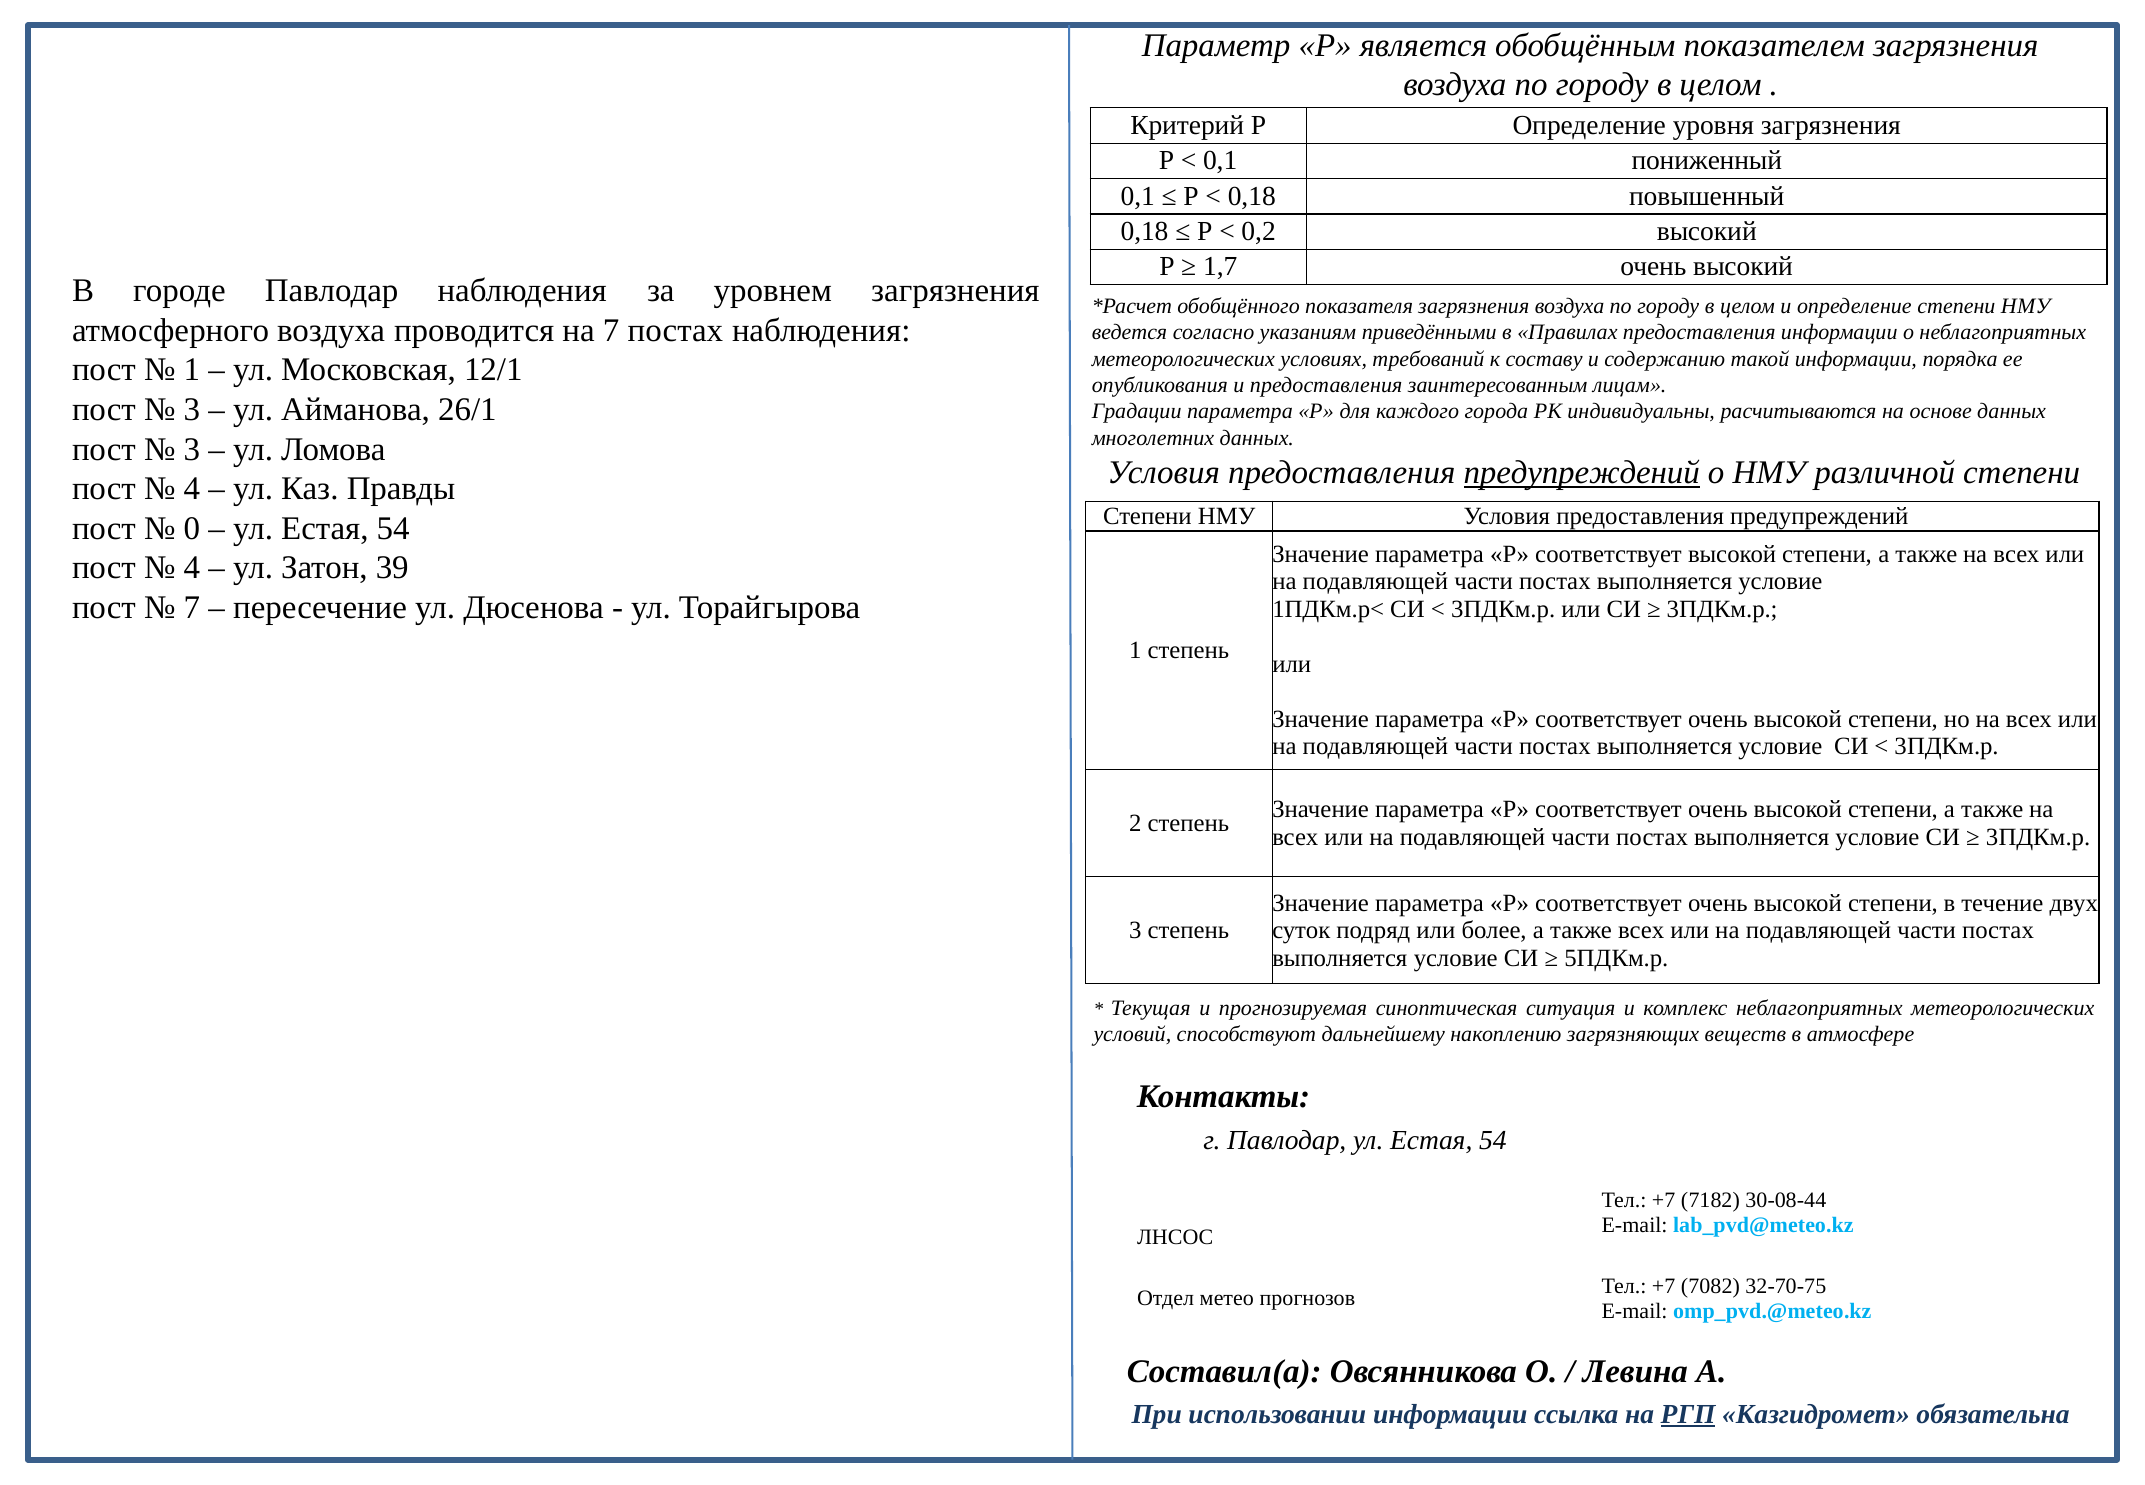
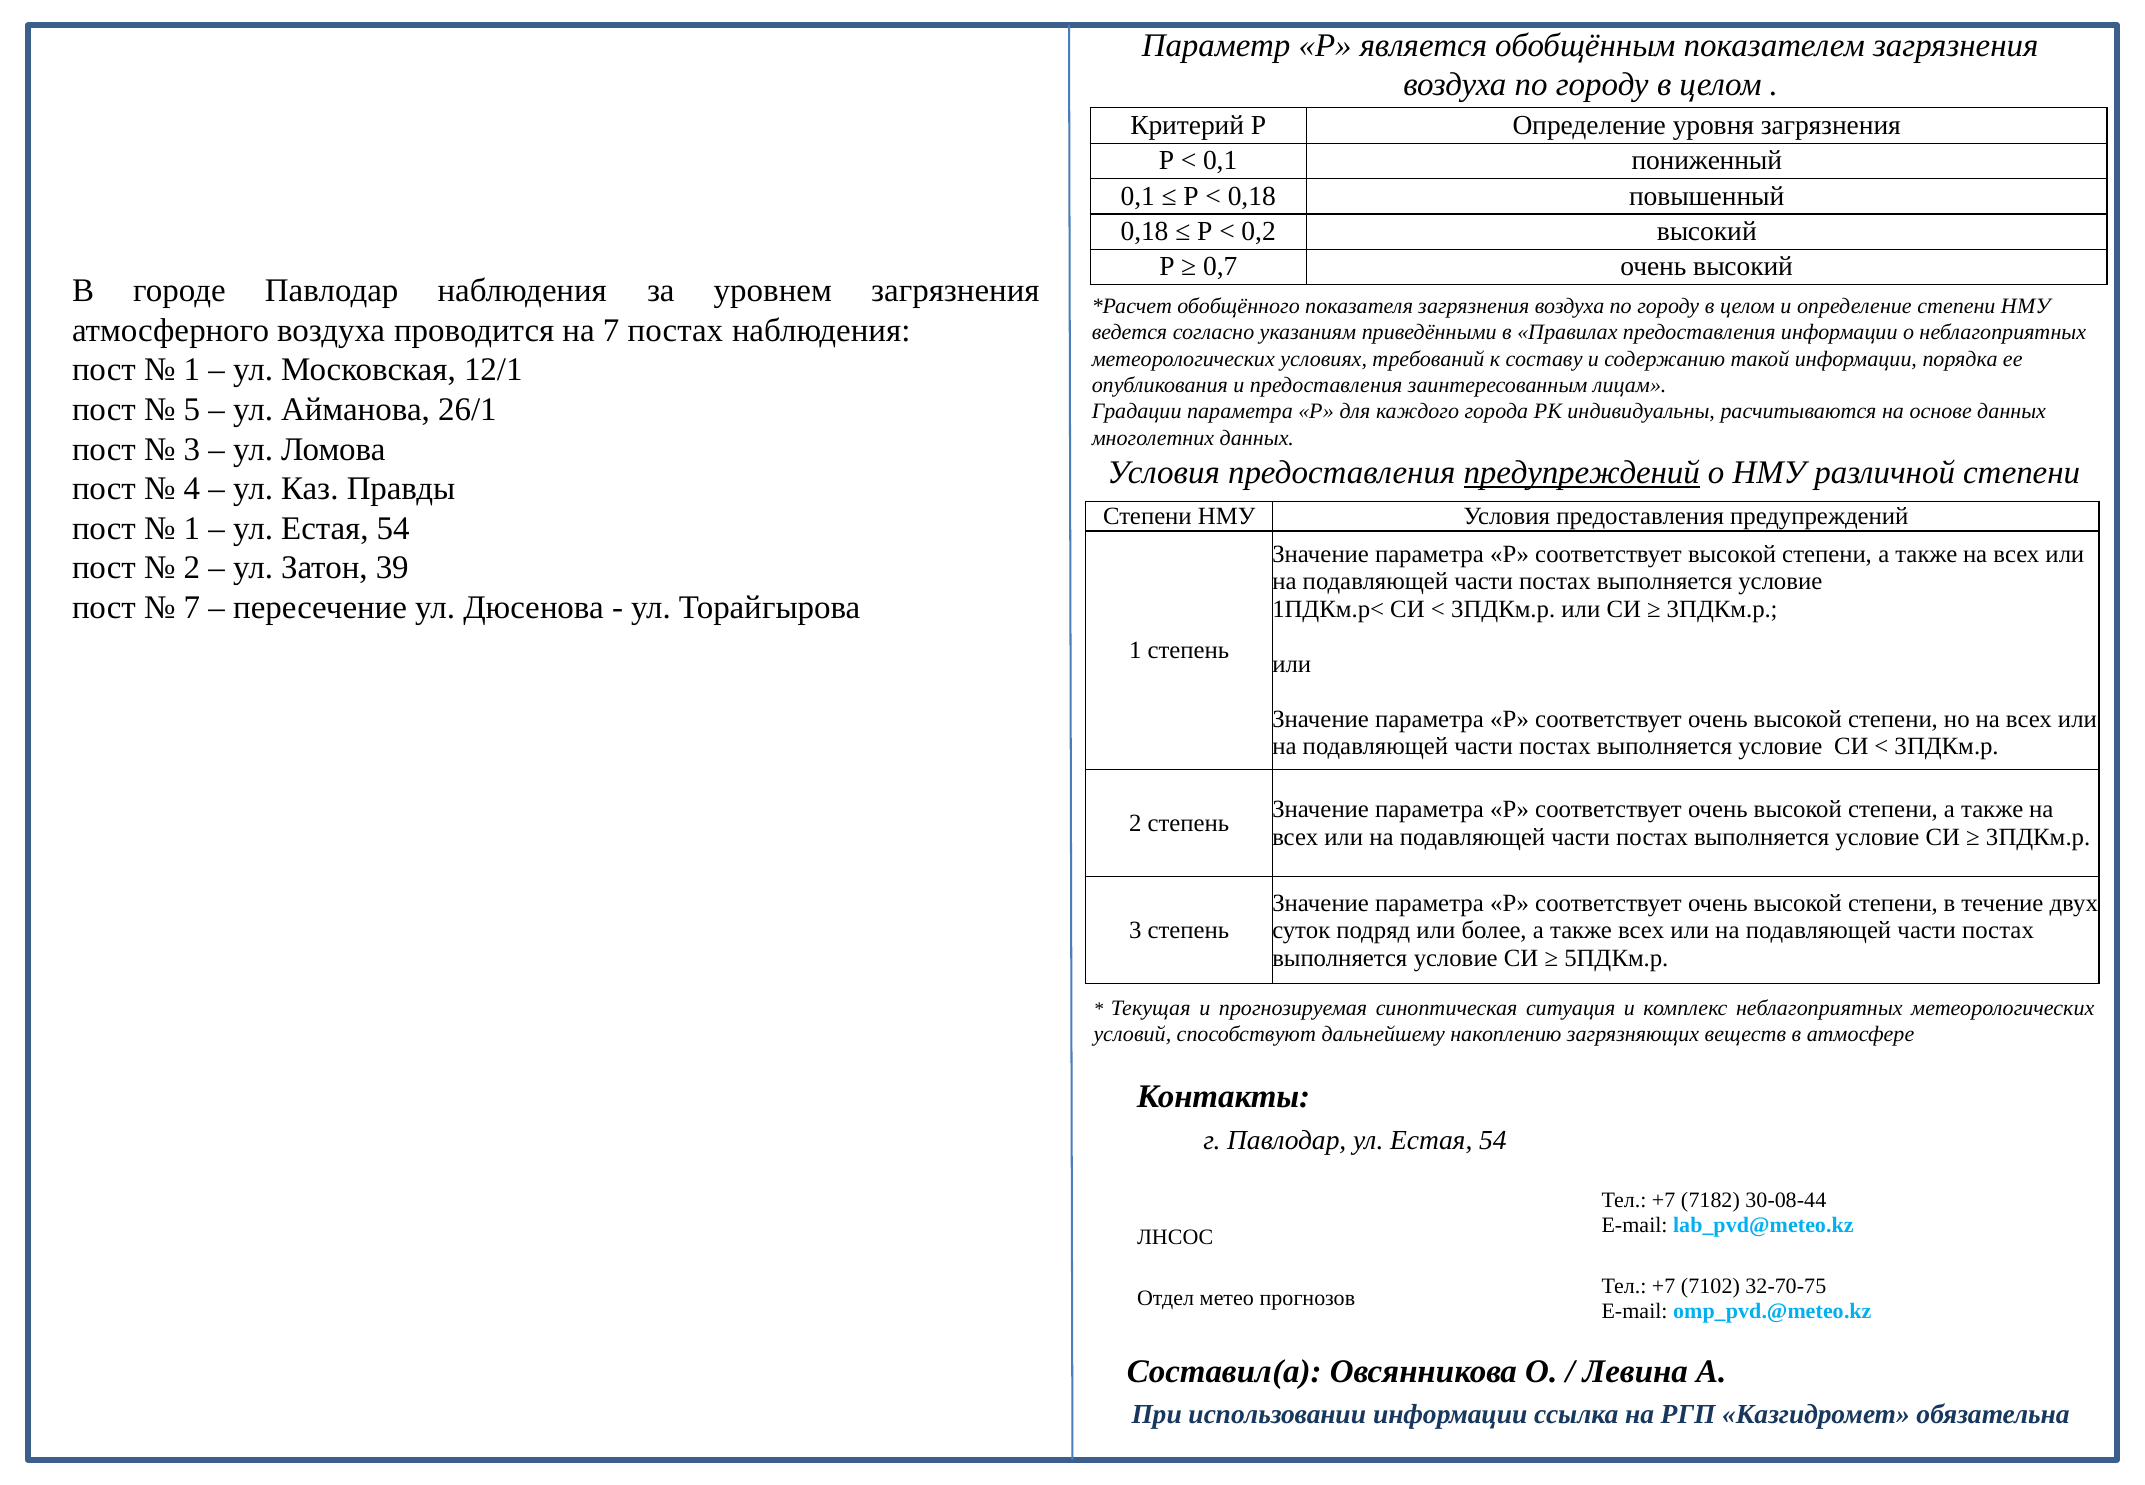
1,7: 1,7 -> 0,7 (1220, 267)
3: 3 -> 5 (192, 410)
0: 0 -> 1 (192, 528)
4: 4 -> 2 (192, 568)
7082: 7082 -> 7102 (1710, 1286)
РГП underline: present -> none (1688, 1414)
